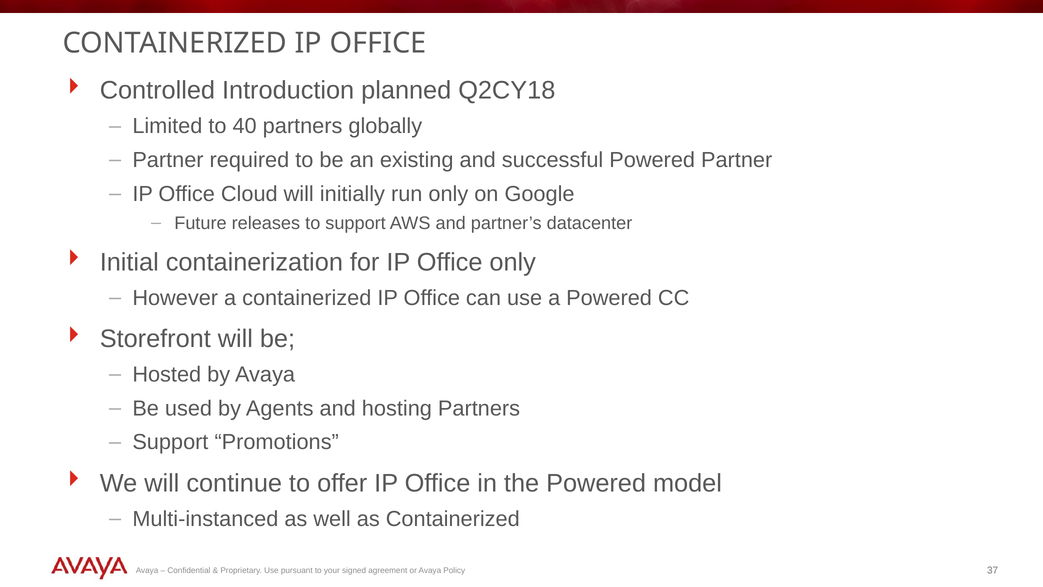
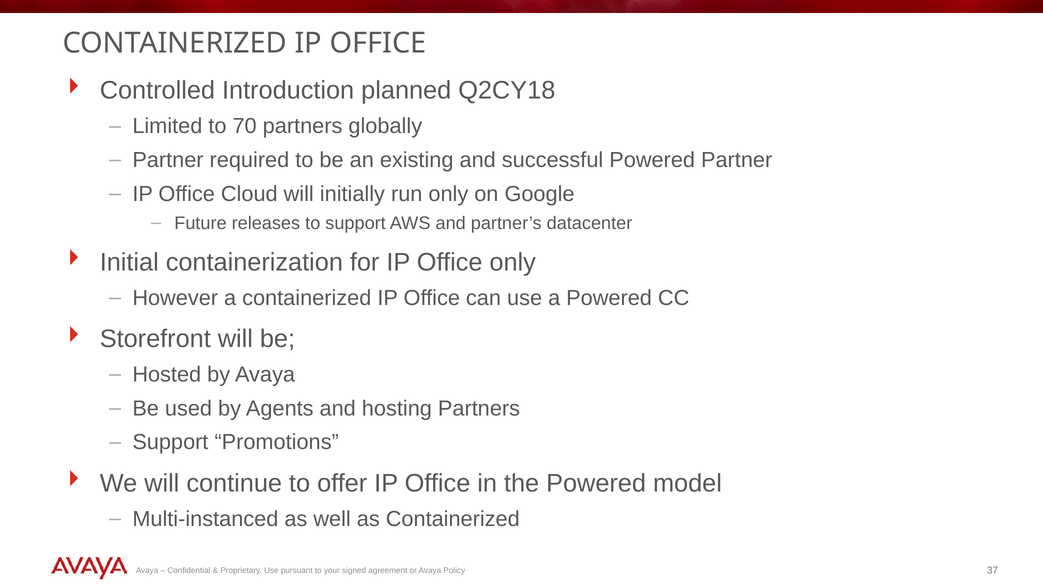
40: 40 -> 70 (245, 126)
